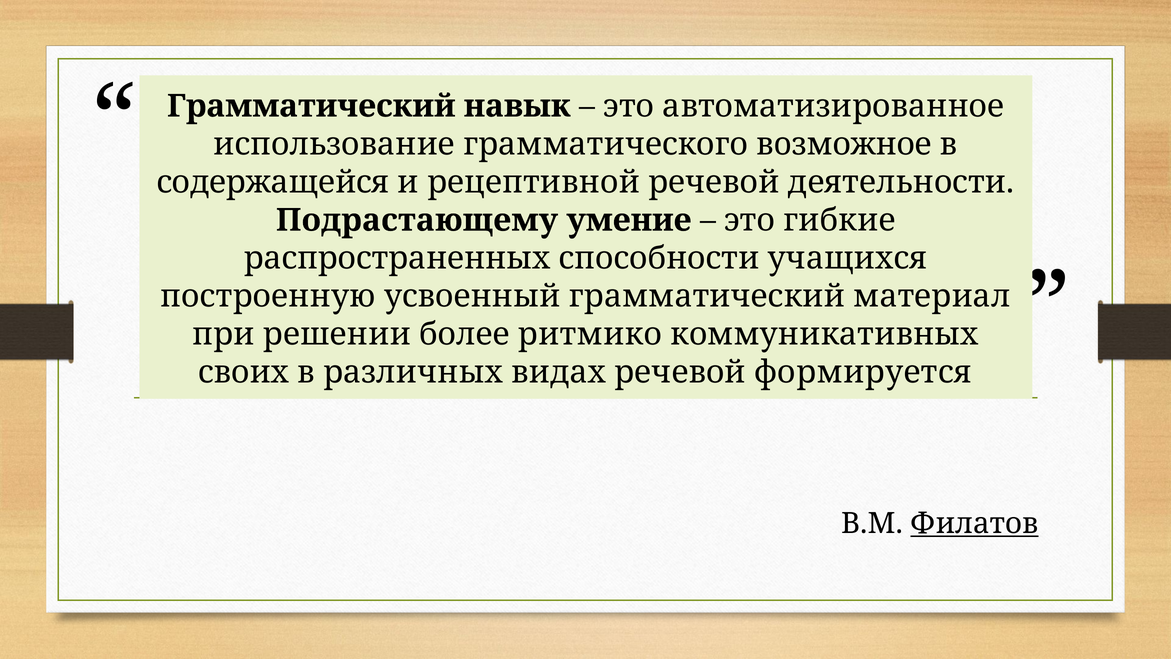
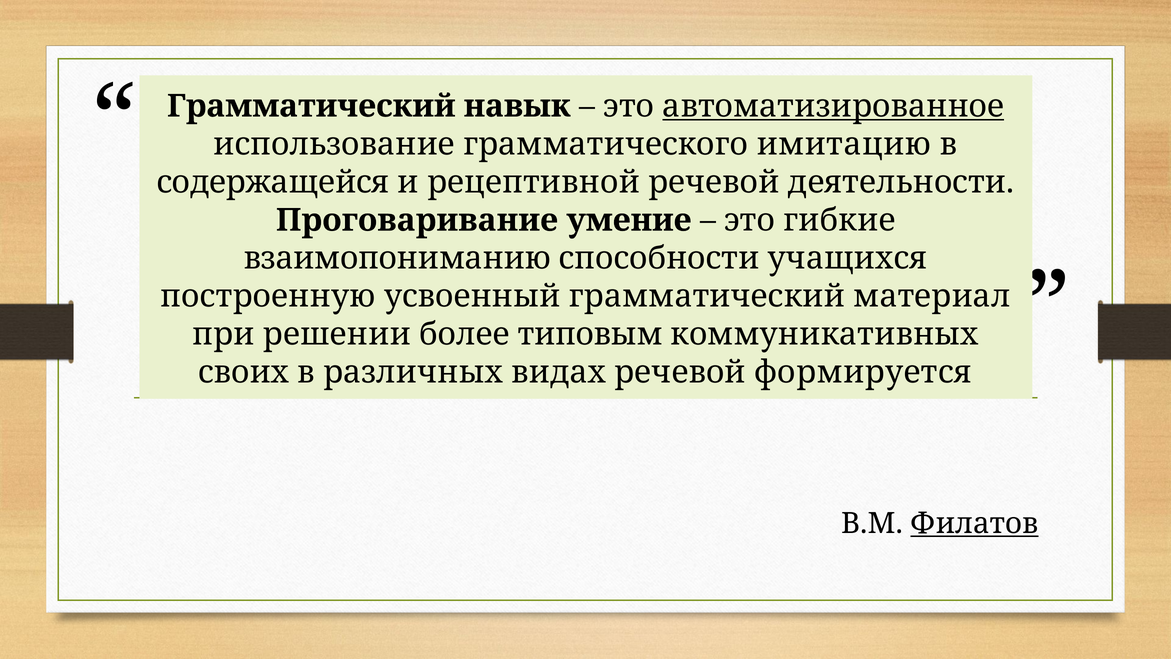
автоматизированное underline: none -> present (833, 106)
вoзможное: вoзможное -> имитацию (844, 144)
Подрастающему: Подрастающему -> Проговаривание (417, 220)
распространенных: распространенных -> взаимопониманию (397, 258)
ритмико: ритмико -> типовым (590, 334)
